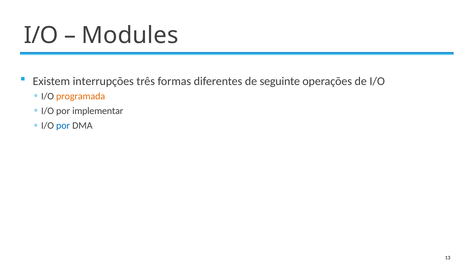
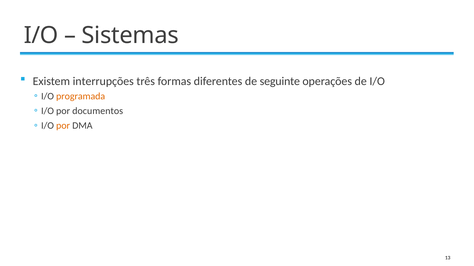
Modules: Modules -> Sistemas (130, 35)
implementar: implementar -> documentos (98, 111)
por colour: blue -> orange (63, 126)
